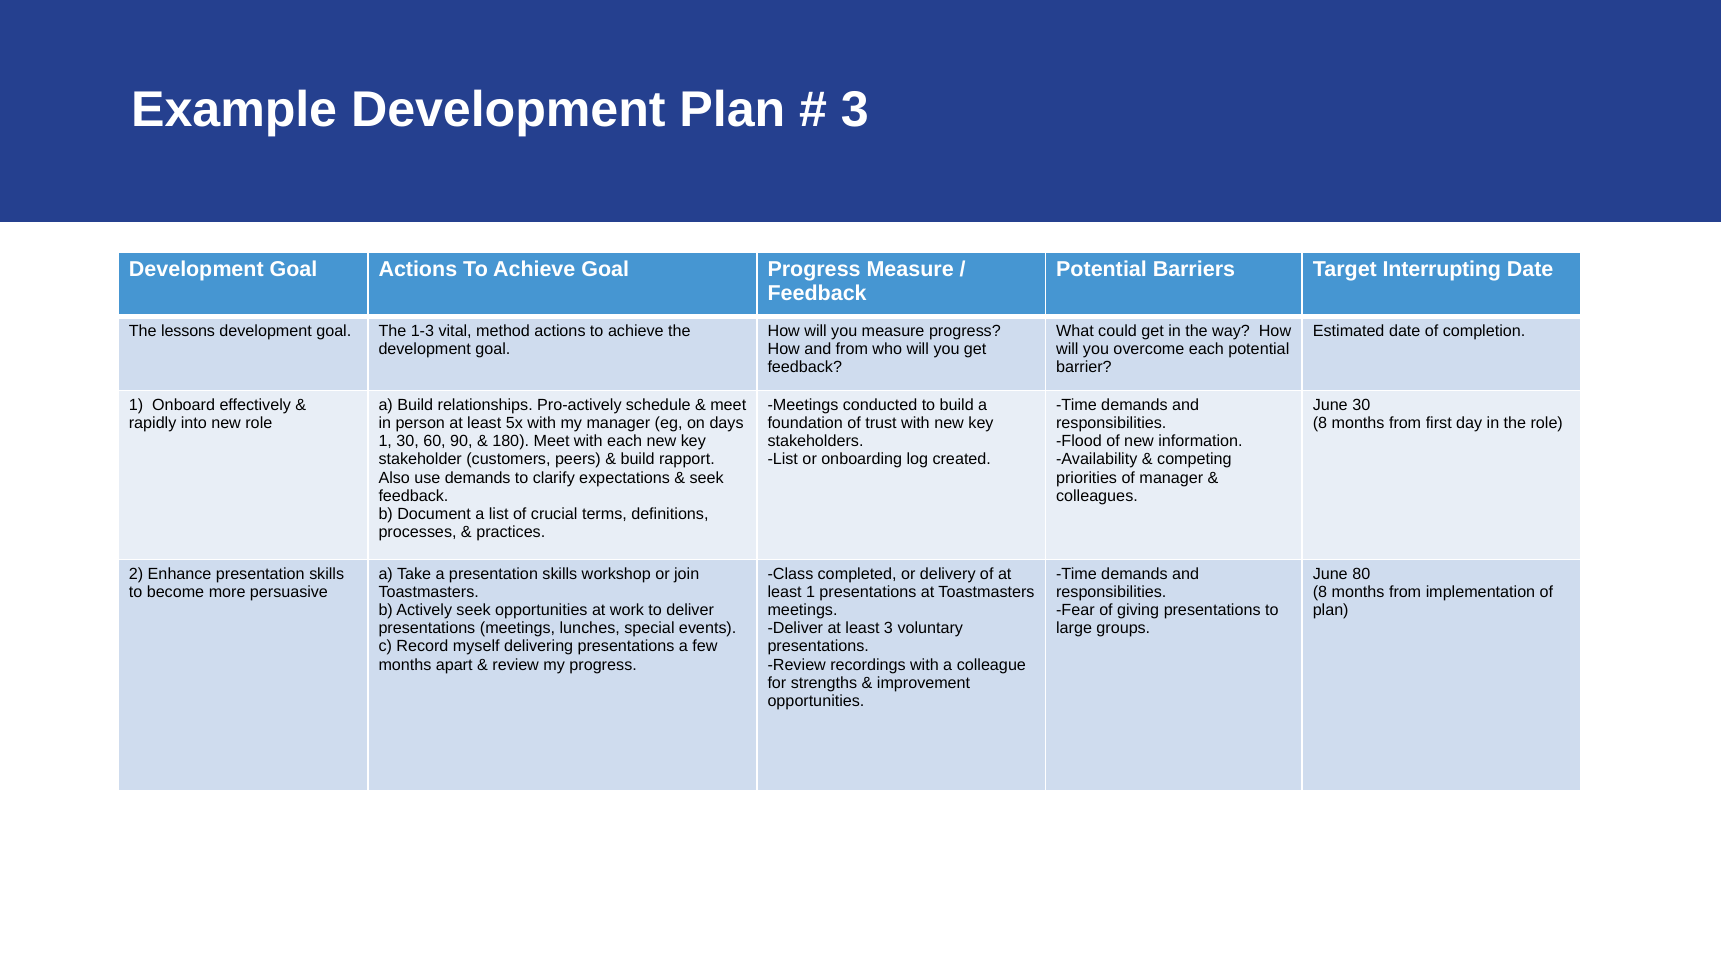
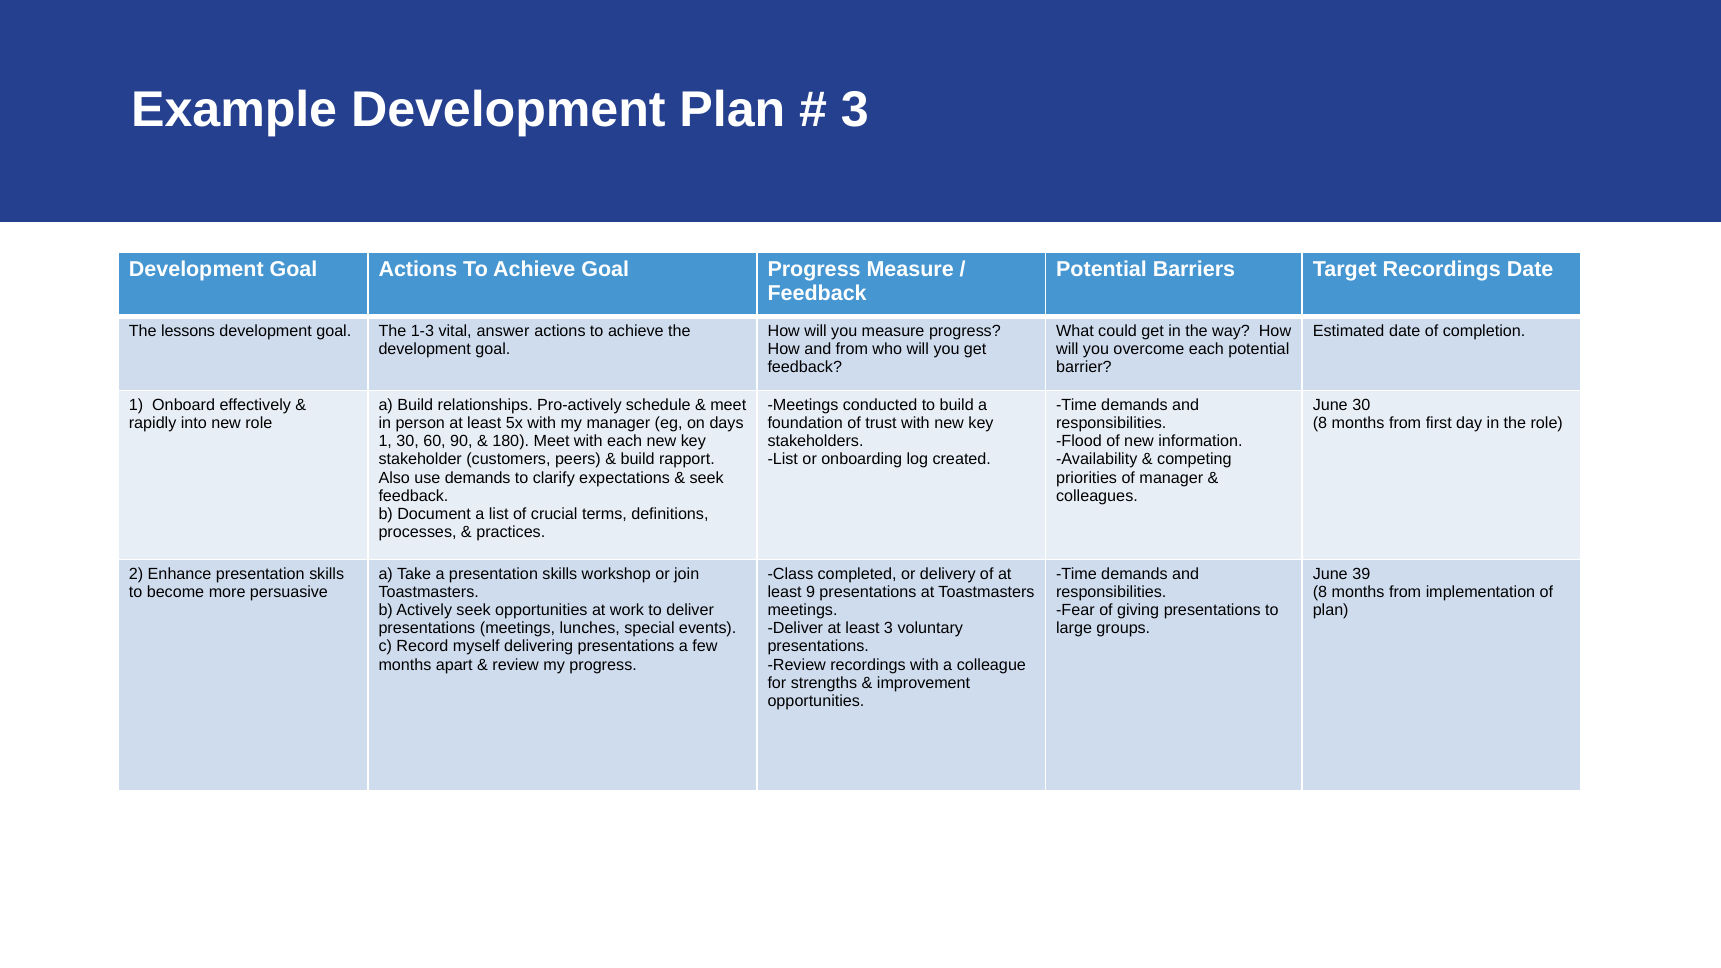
Target Interrupting: Interrupting -> Recordings (1442, 270)
method: method -> answer (503, 331)
80: 80 -> 39 (1361, 574)
least 1: 1 -> 9 (811, 592)
